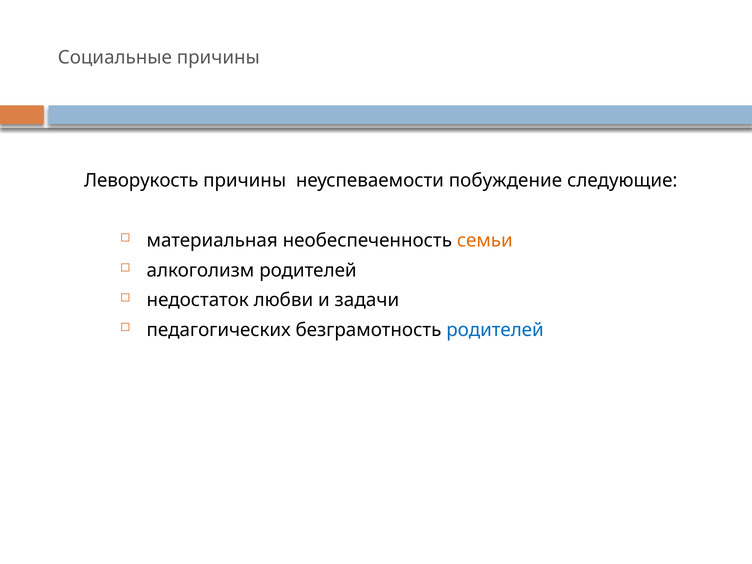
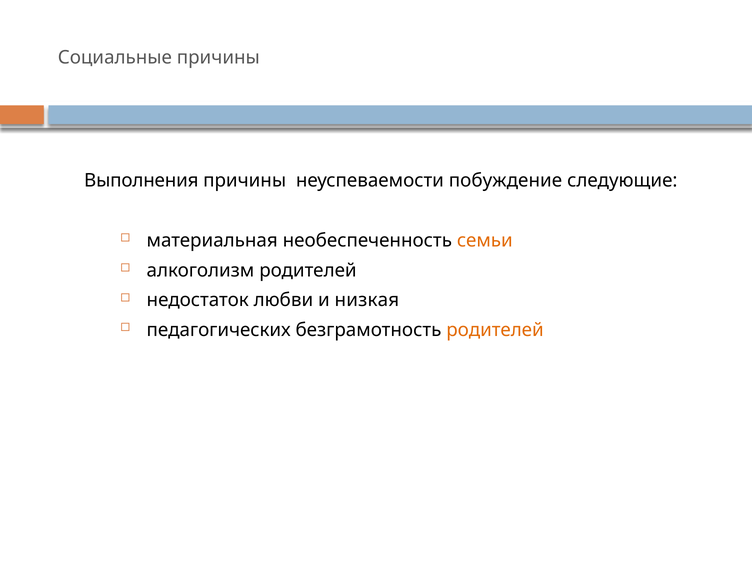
Леворукость: Леворукость -> Выполнения (141, 181)
задачи: задачи -> низкая (367, 300)
родителей colour: blue -> orange (495, 330)
